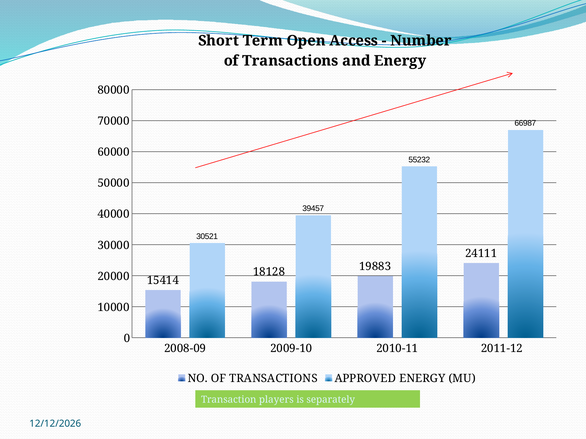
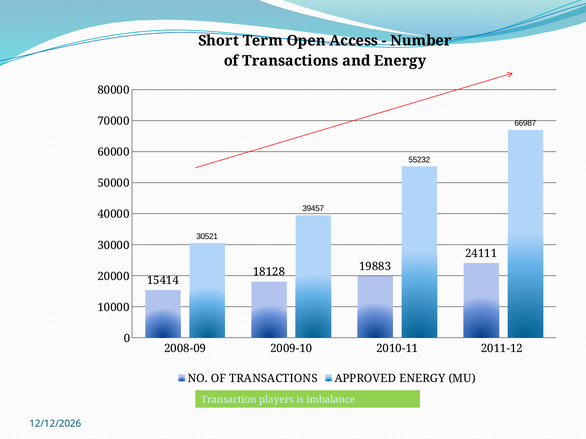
separately: separately -> imbalance (331, 400)
